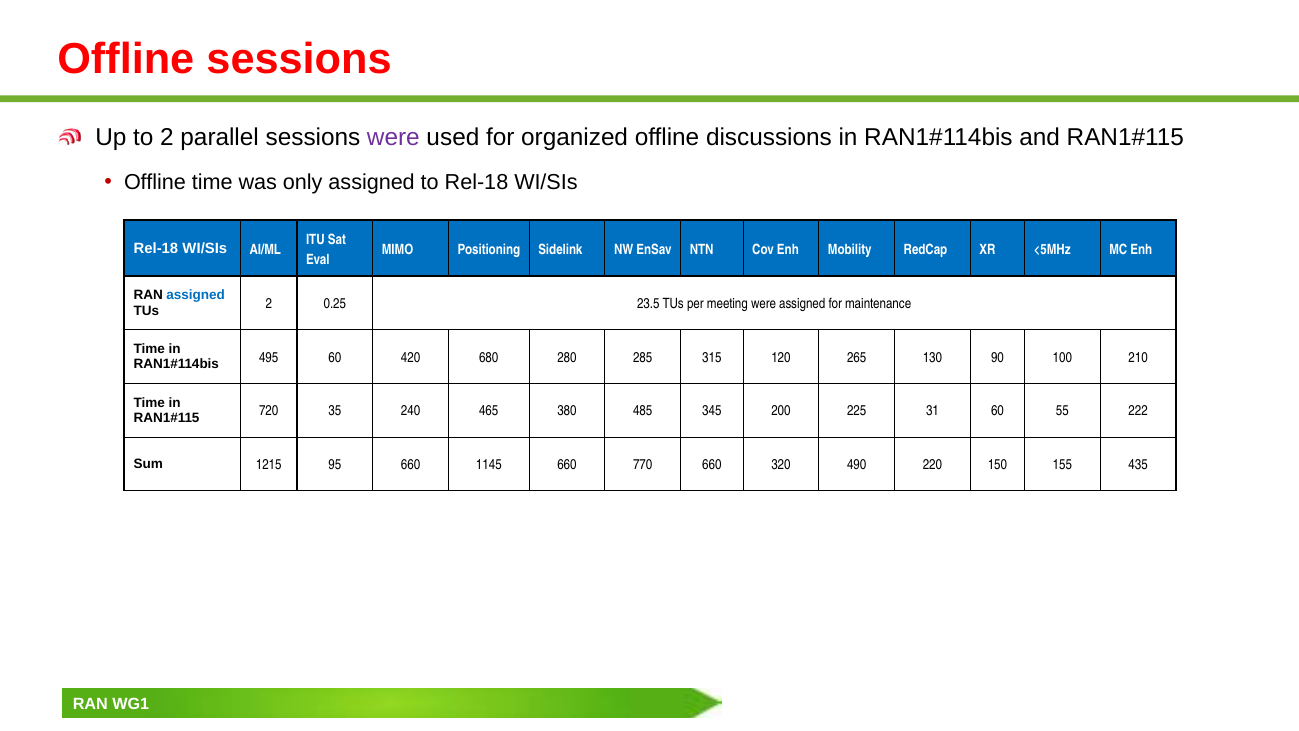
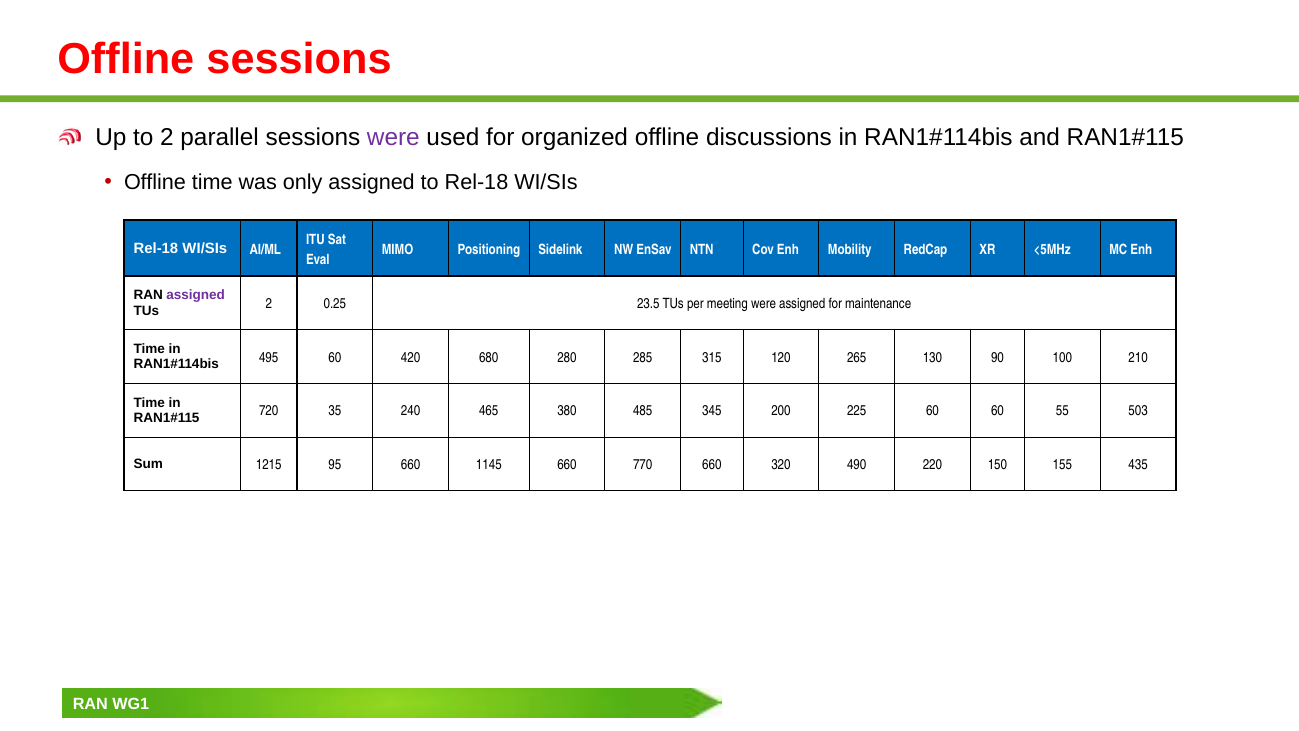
assigned colour: blue -> purple (196, 295)
225 31: 31 -> 60 (933, 411)
222: 222 -> 503 (1138, 411)
